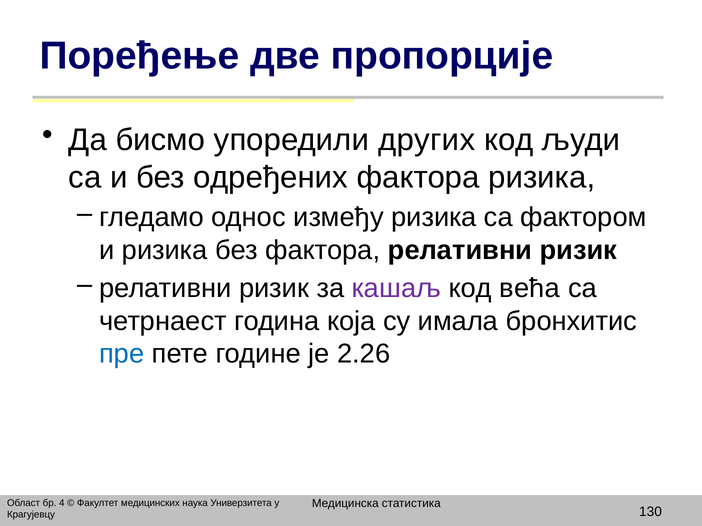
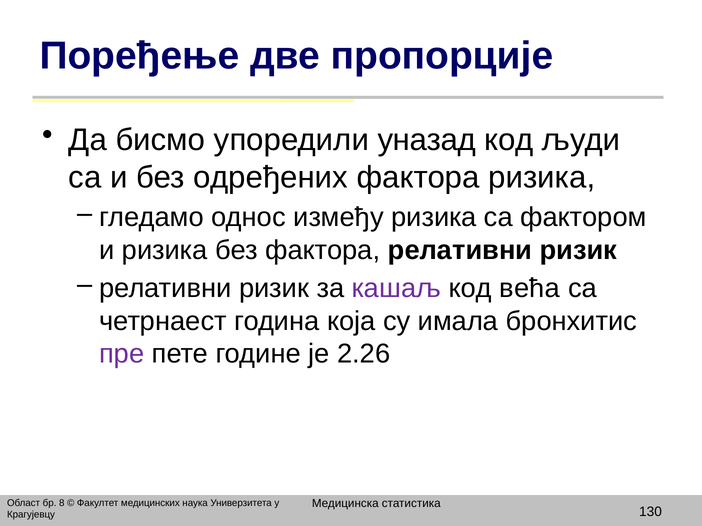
других: других -> уназад (427, 140)
пре colour: blue -> purple (122, 354)
4: 4 -> 8 (62, 503)
